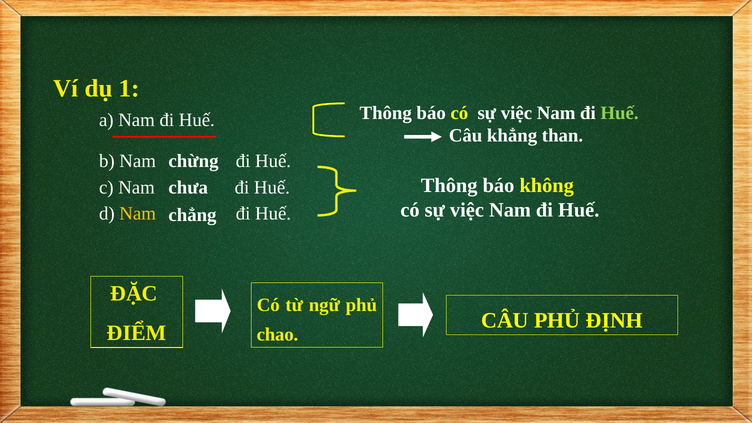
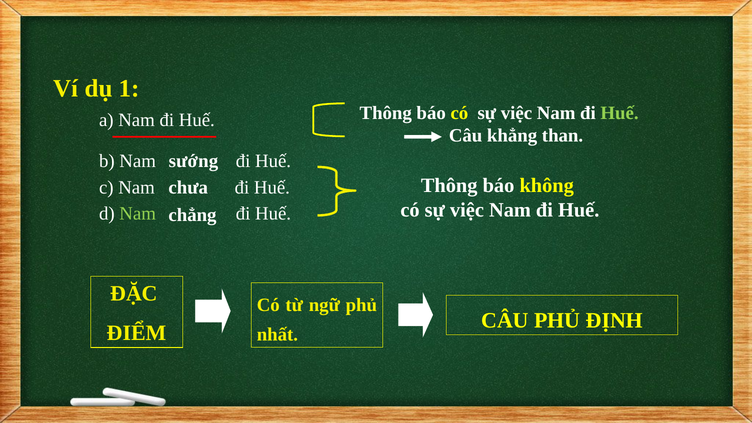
chừng: chừng -> sướng (193, 161)
Nam colour: yellow -> light green (138, 214)
chao: chao -> nhất (277, 334)
